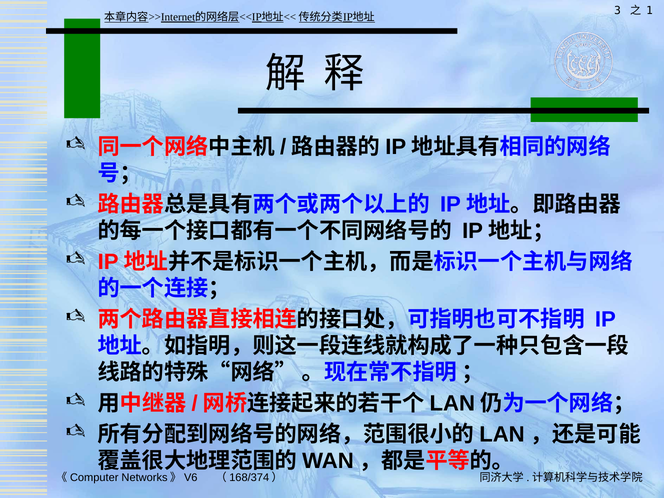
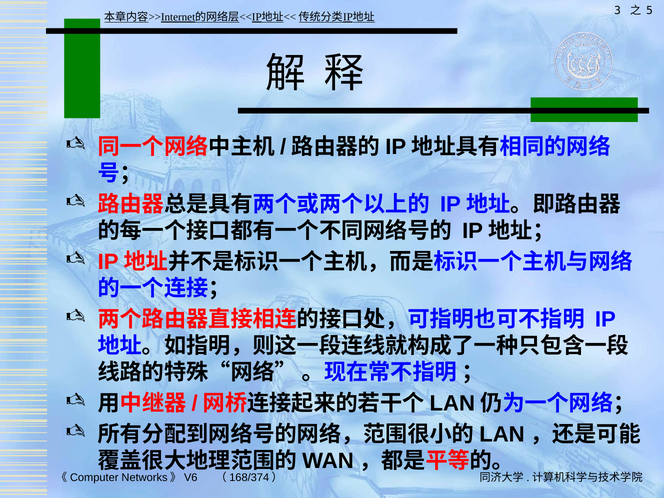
1: 1 -> 5 (650, 11)
